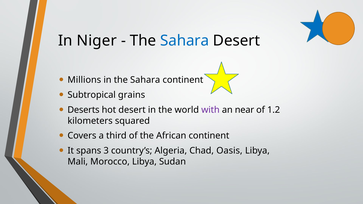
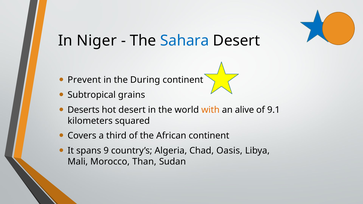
Millions: Millions -> Prevent (84, 80)
in the Sahara: Sahara -> During (145, 80)
with colour: purple -> orange (210, 110)
near: near -> alive (244, 110)
1.2: 1.2 -> 9.1 (274, 110)
3: 3 -> 9 (106, 151)
Morocco Libya: Libya -> Than (144, 162)
